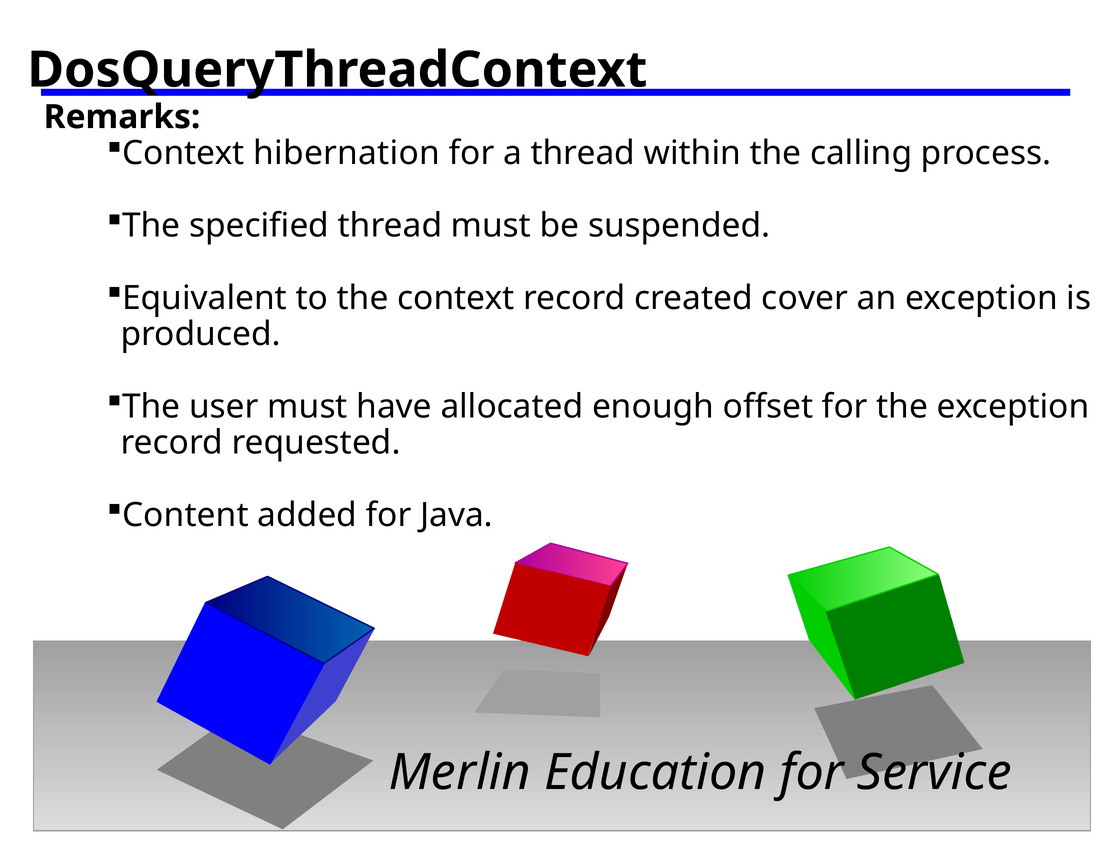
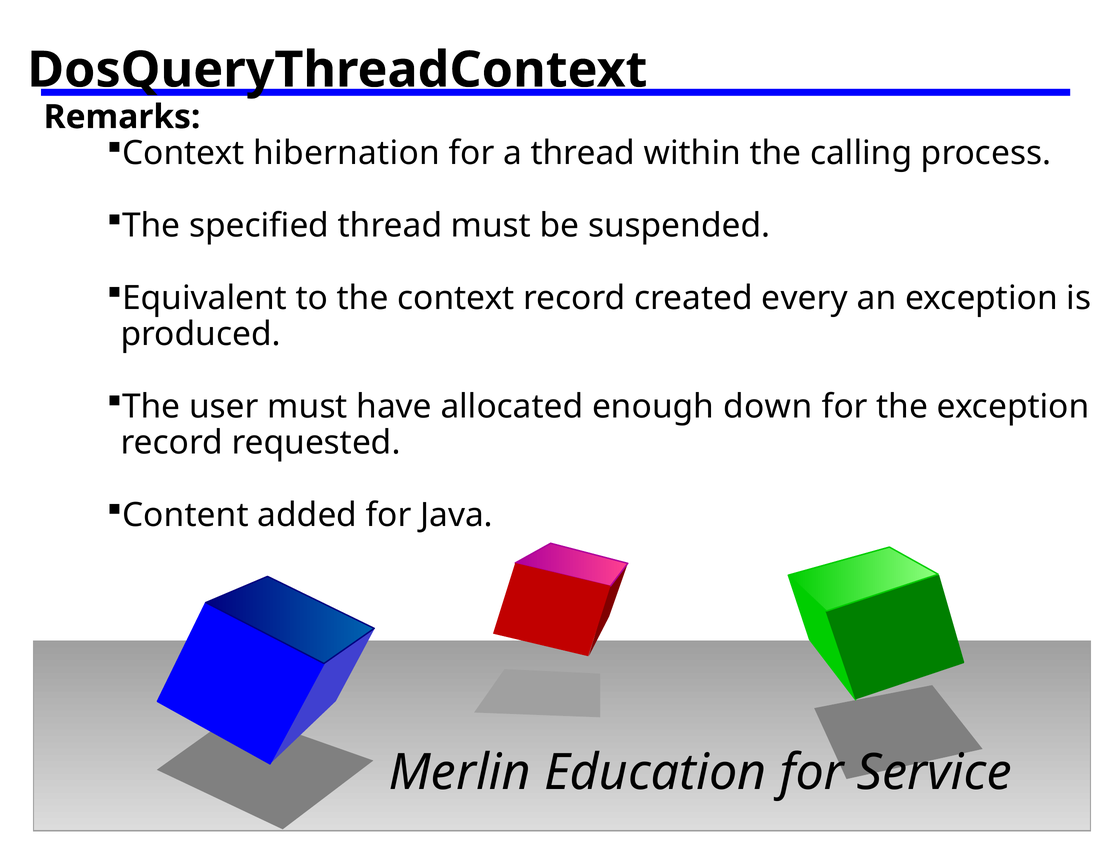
cover: cover -> every (805, 298)
offset: offset -> down (768, 407)
